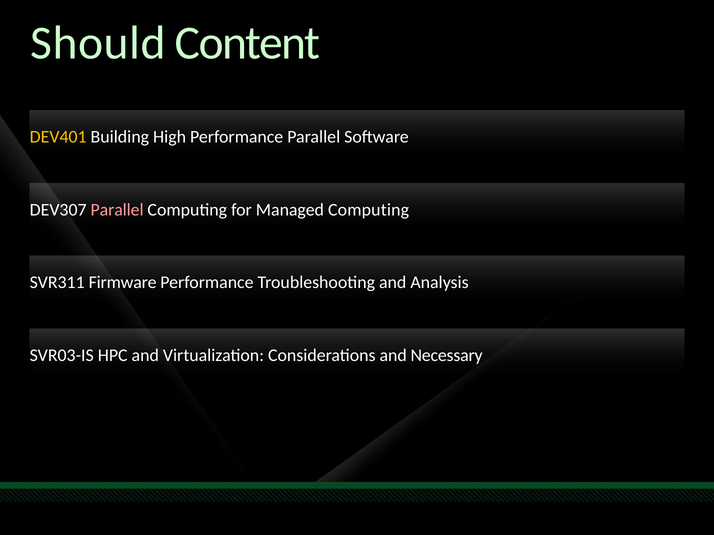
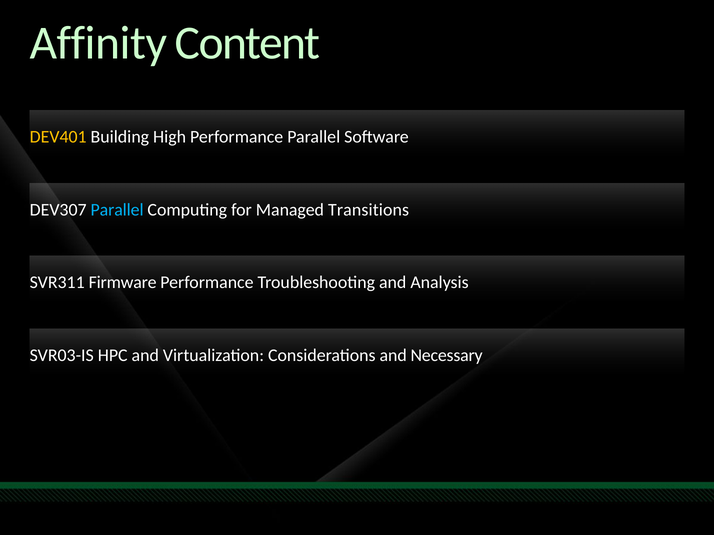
Should: Should -> Affinity (99, 43)
Parallel colour: pink -> light blue (117, 210)
Managed Computing: Computing -> Transitions (369, 210)
